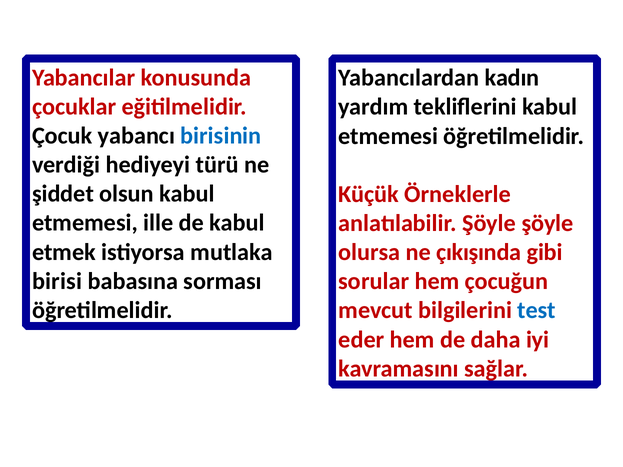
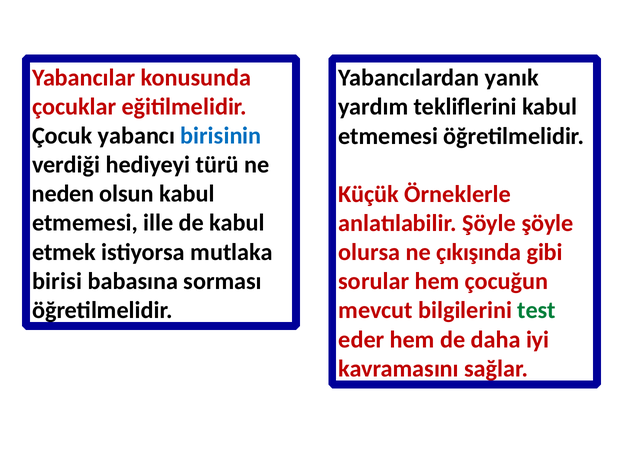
kadın: kadın -> yanık (512, 78)
şiddet: şiddet -> neden (63, 194)
test colour: blue -> green (537, 311)
